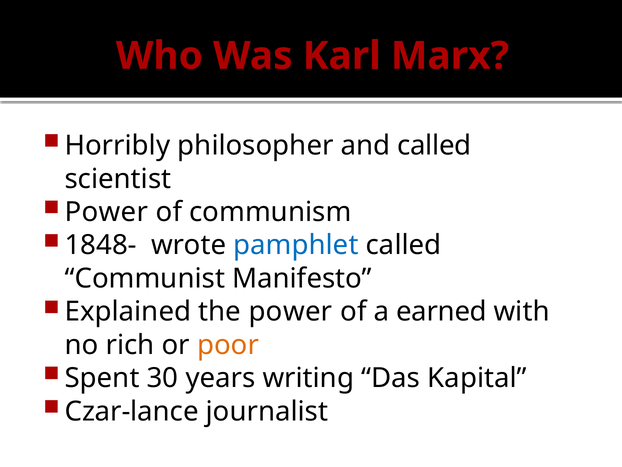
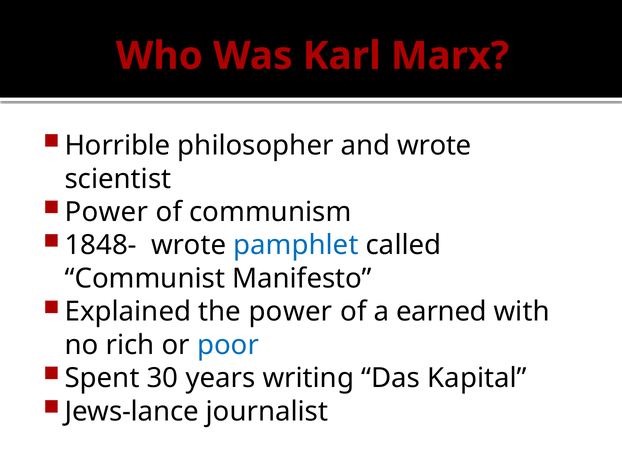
Horribly: Horribly -> Horrible (118, 145)
and called: called -> wrote (434, 145)
poor colour: orange -> blue (228, 345)
Czar-lance: Czar-lance -> Jews-lance (132, 411)
